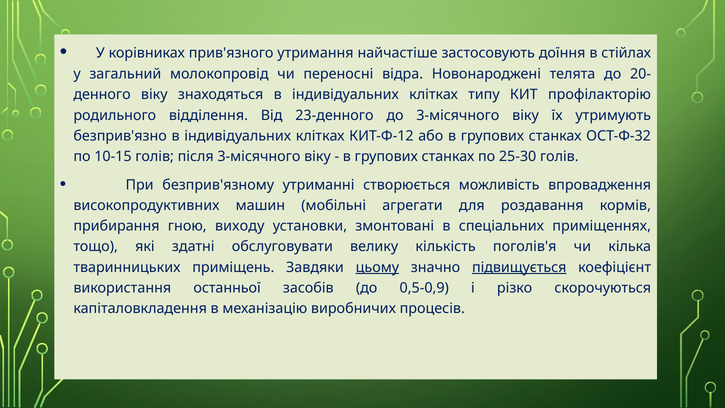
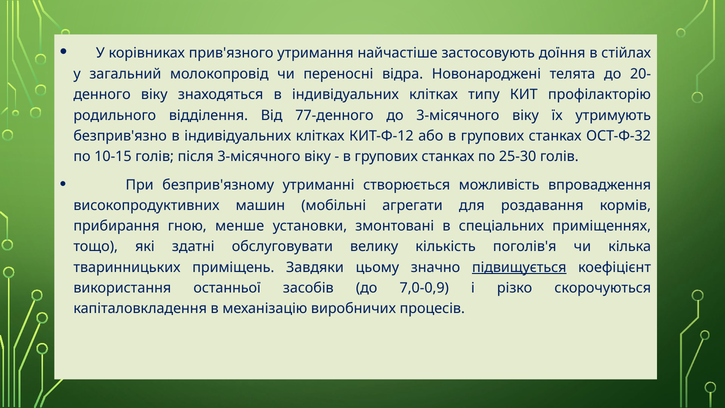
23-денного: 23-денного -> 77-денного (334, 115)
виходу: виходу -> менше (240, 226)
цьому underline: present -> none (377, 267)
0,5-0,9: 0,5-0,9 -> 7,0-0,9 (424, 288)
